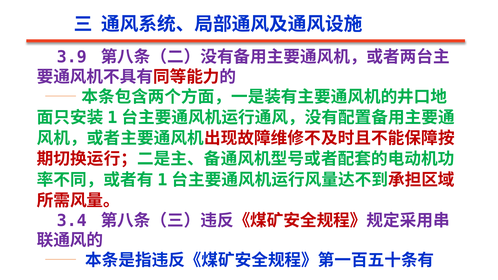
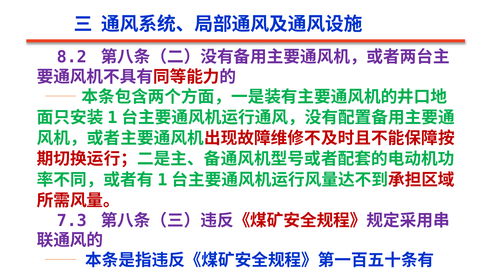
3.9: 3.9 -> 8.2 (72, 57)
3.4: 3.4 -> 7.3 (72, 221)
